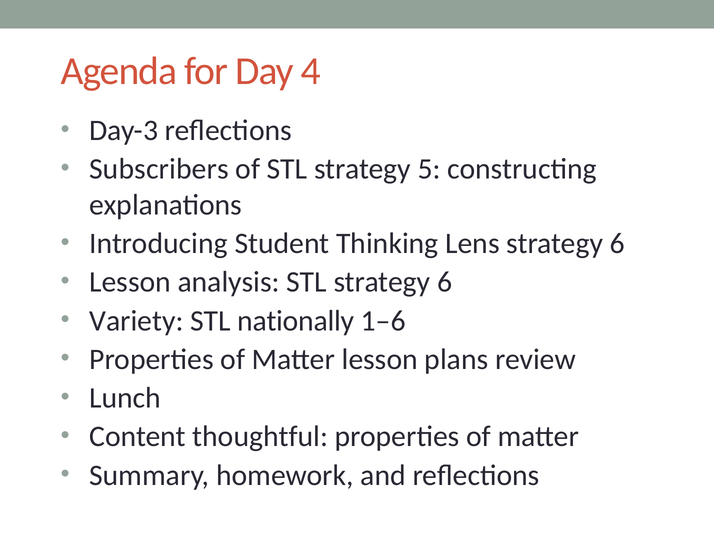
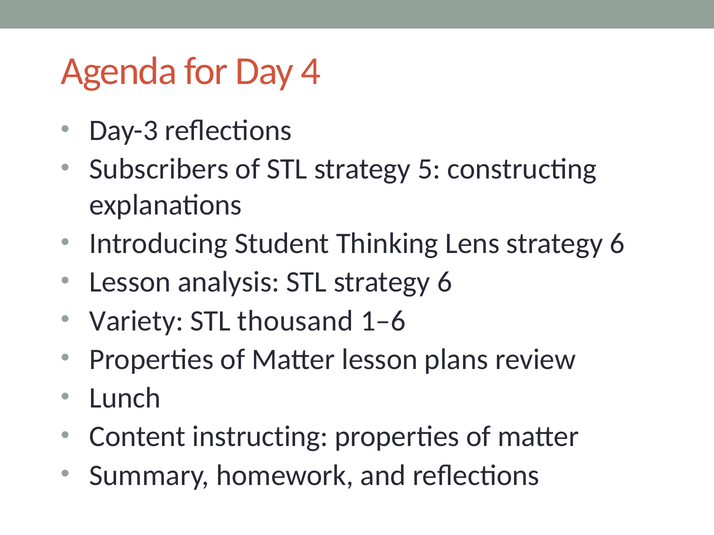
nationally: nationally -> thousand (295, 321)
thoughtful: thoughtful -> instructing (260, 437)
